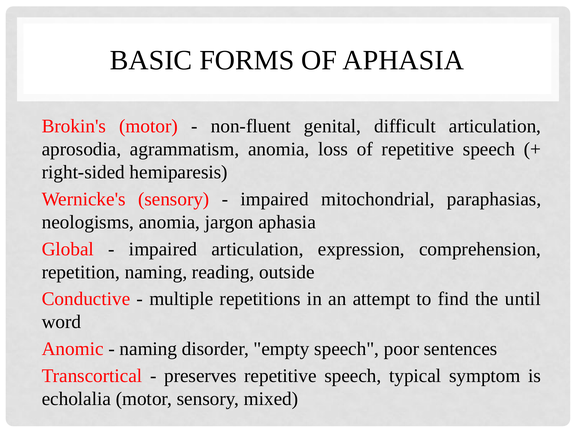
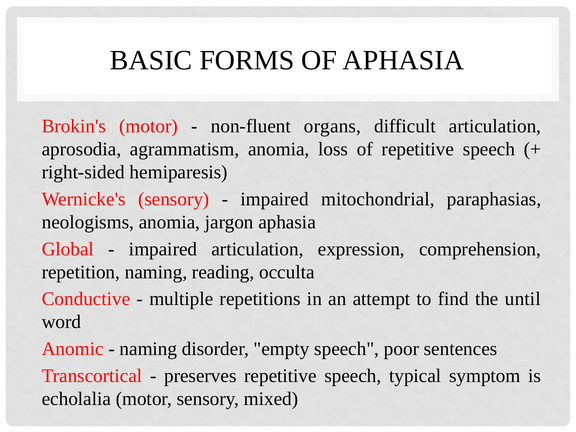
genital: genital -> organs (332, 126)
outside: outside -> occulta (287, 272)
